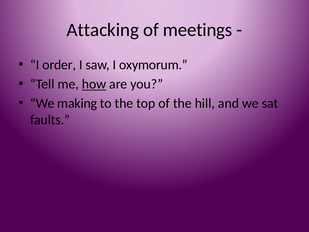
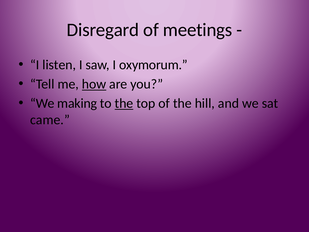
Attacking: Attacking -> Disregard (103, 30)
order: order -> listen (59, 65)
the underline: none -> present (124, 103)
faults: faults -> came (50, 120)
